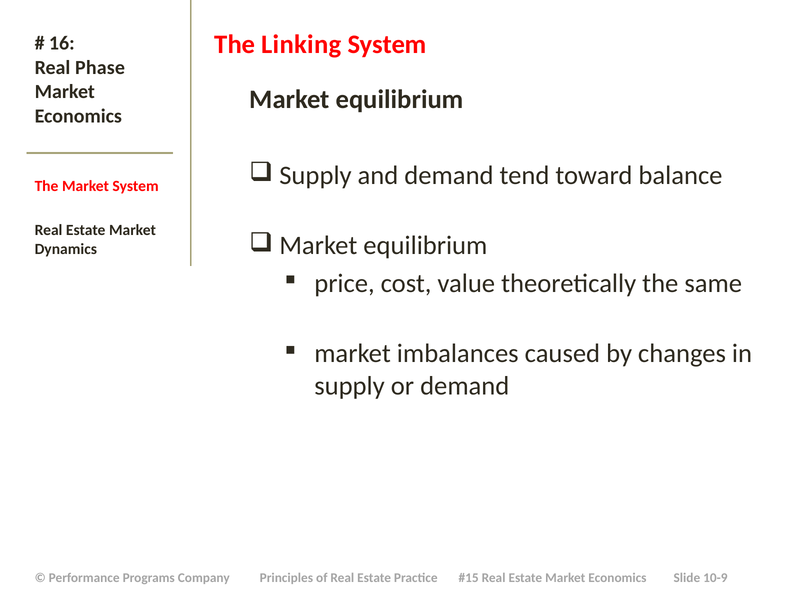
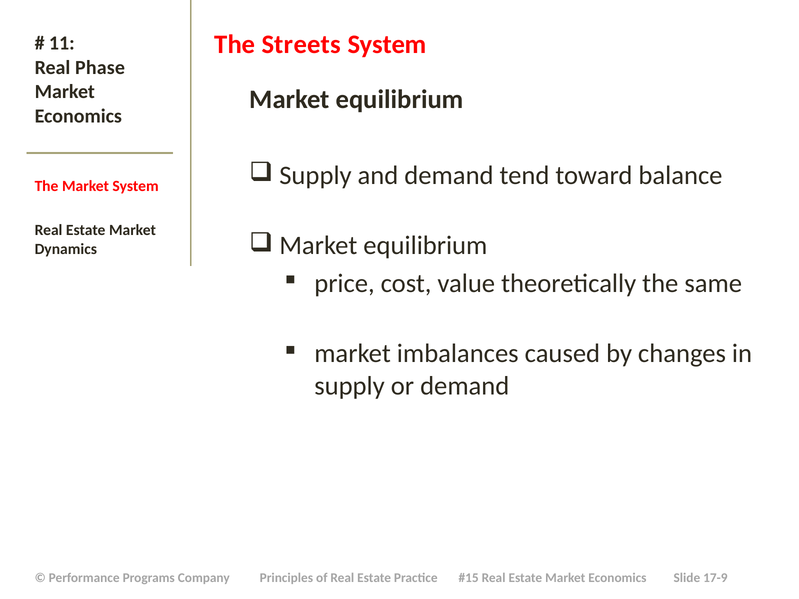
Linking: Linking -> Streets (301, 44)
16: 16 -> 11 (62, 43)
10-9: 10-9 -> 17-9 (715, 578)
